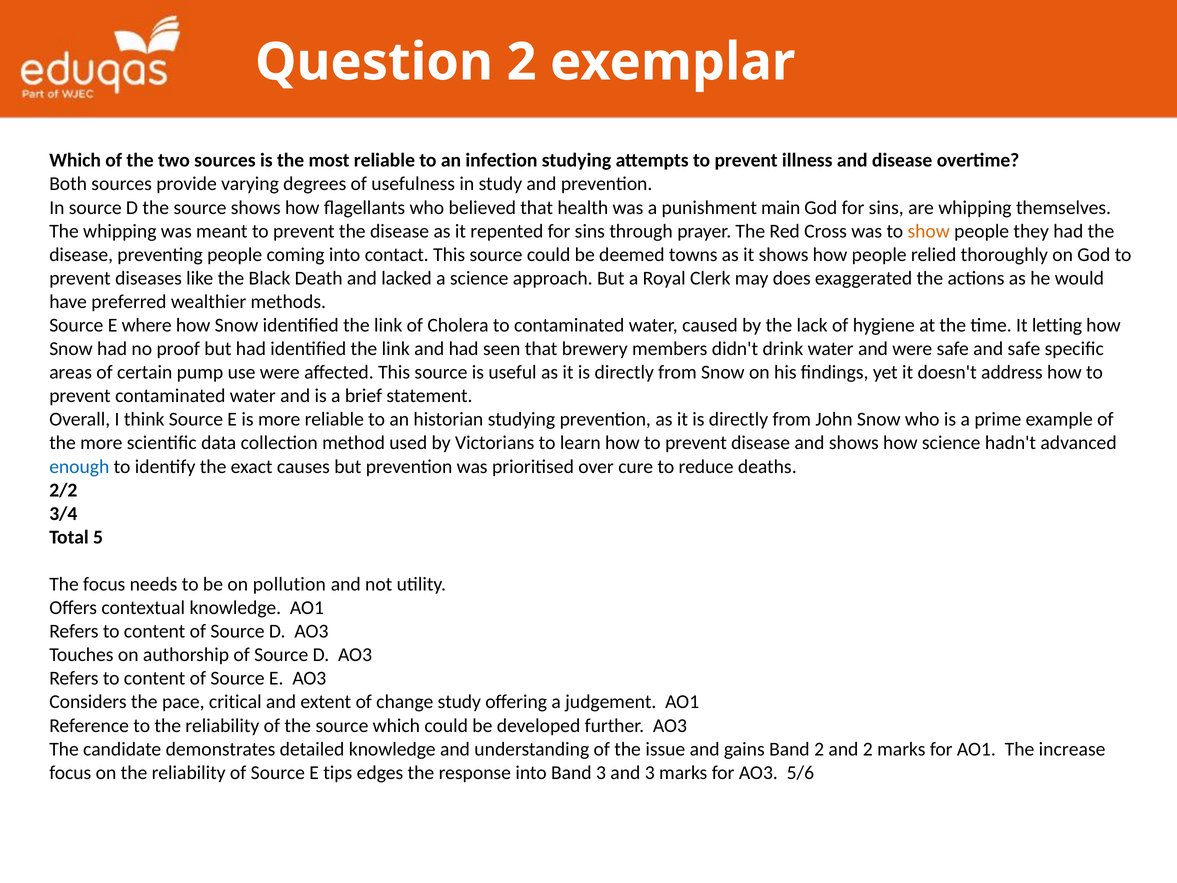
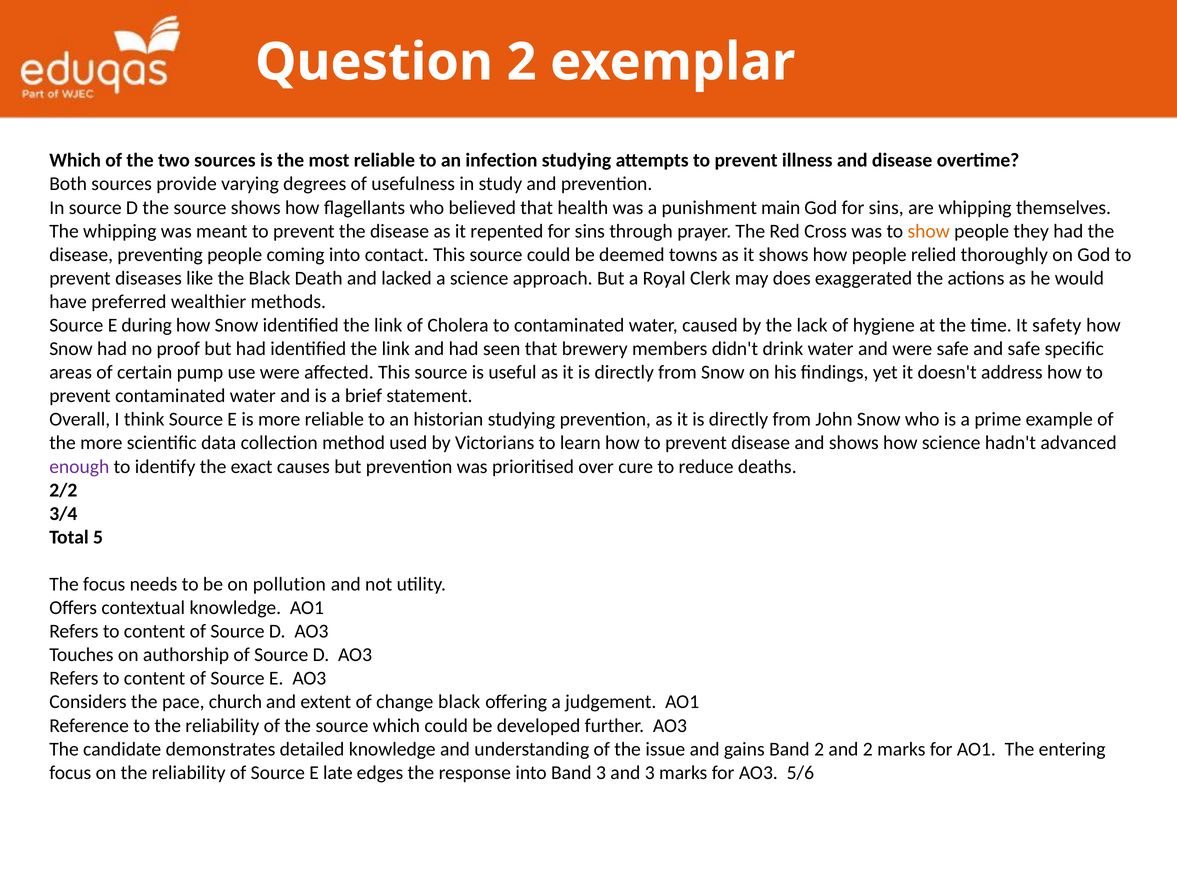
where: where -> during (147, 325)
letting: letting -> safety (1057, 325)
enough colour: blue -> purple (79, 466)
critical: critical -> church (235, 702)
change study: study -> black (459, 702)
increase: increase -> entering (1072, 749)
tips: tips -> late (338, 772)
